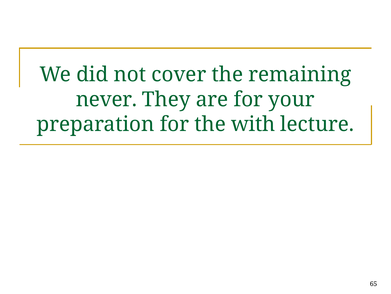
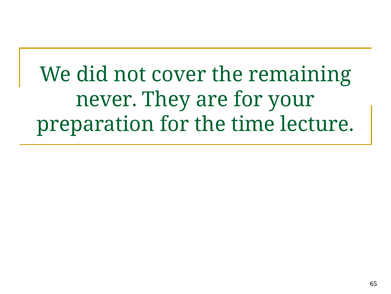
with: with -> time (253, 124)
